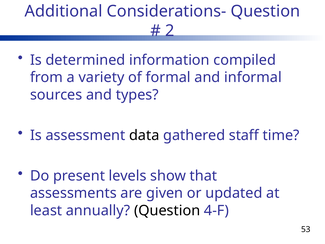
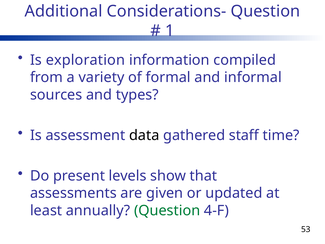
2: 2 -> 1 (170, 31)
determined: determined -> exploration (85, 60)
Question colour: black -> green (167, 210)
